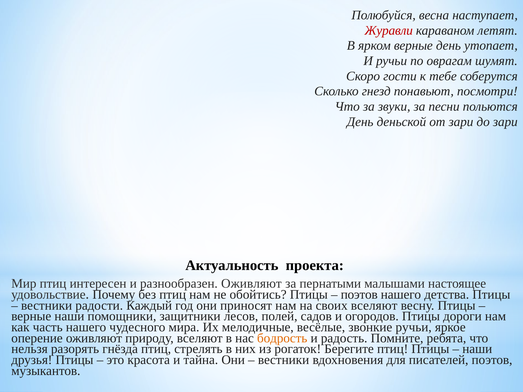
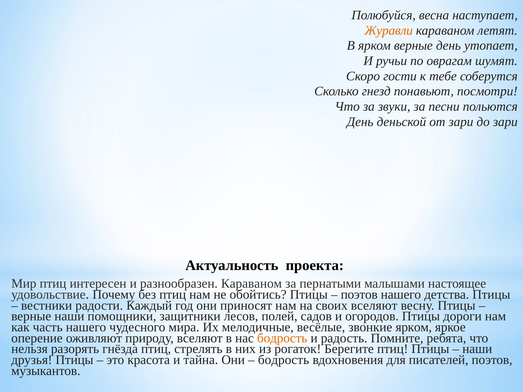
Журавли colour: red -> orange (389, 30)
разнообразен Оживляют: Оживляют -> Караваном (251, 284)
звонкие ручьи: ручьи -> ярком (414, 327)
вестники: вестники -> бодрость (284, 360)
